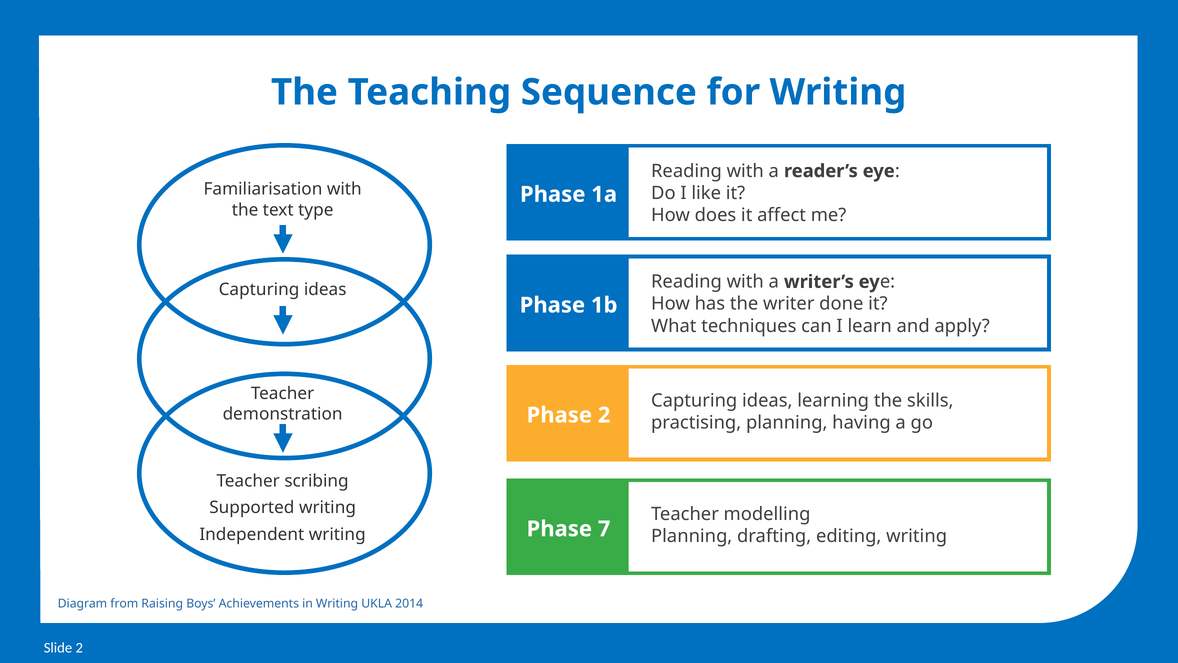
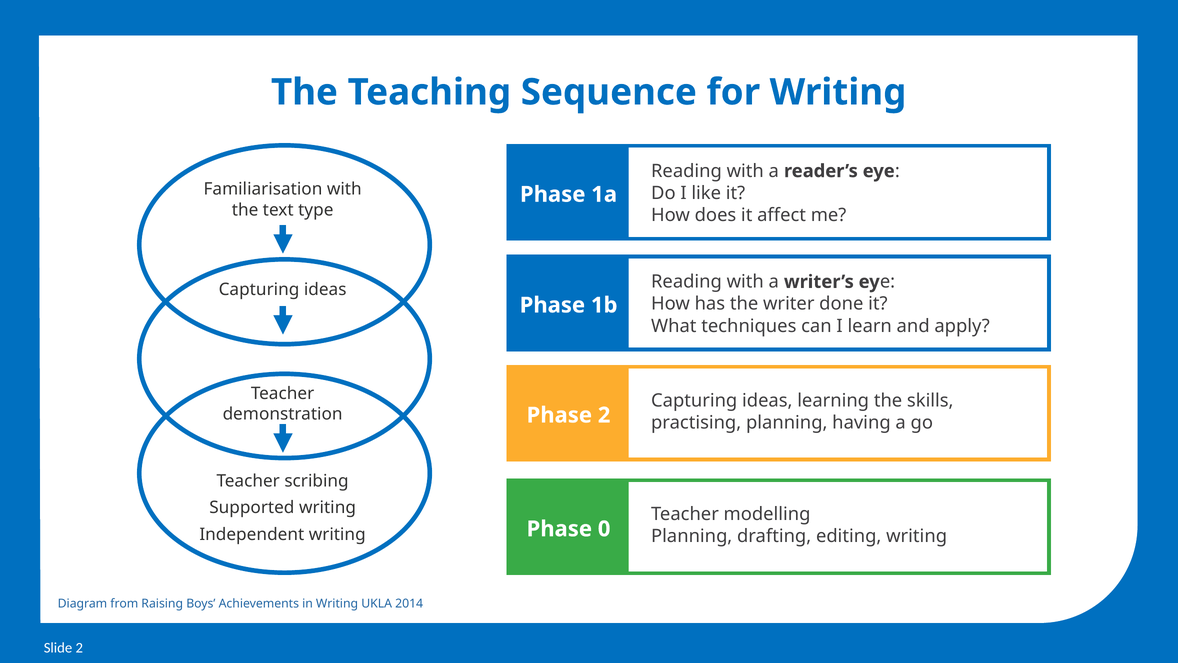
7: 7 -> 0 (604, 529)
